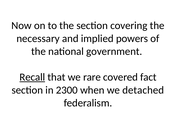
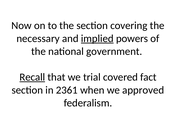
implied underline: none -> present (97, 38)
rare: rare -> trial (92, 77)
2300: 2300 -> 2361 (67, 90)
detached: detached -> approved (143, 90)
